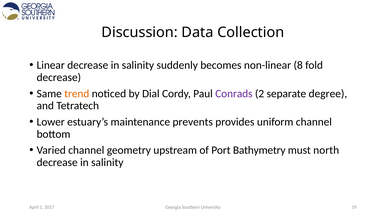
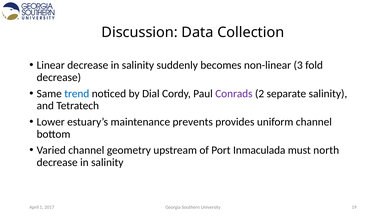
8: 8 -> 3 (298, 65)
trend colour: orange -> blue (77, 94)
separate degree: degree -> salinity (328, 94)
Bathymetry: Bathymetry -> Inmaculada (259, 150)
